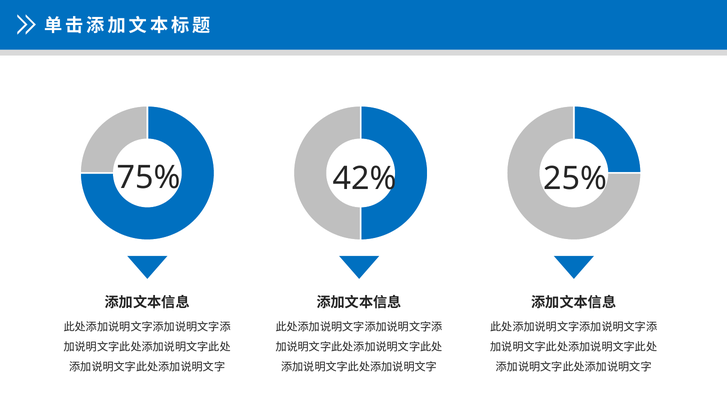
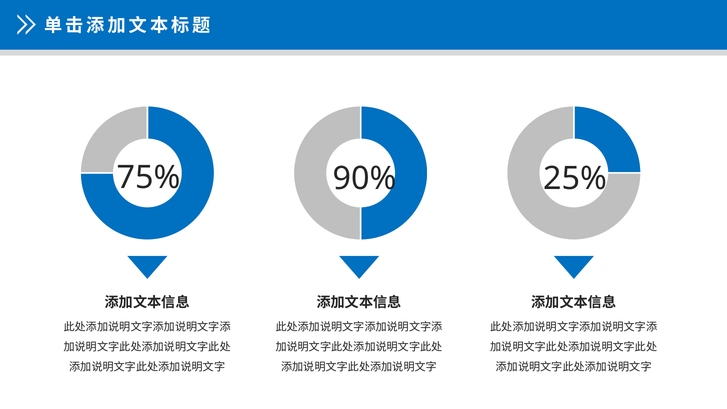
42%: 42% -> 90% (365, 178)
